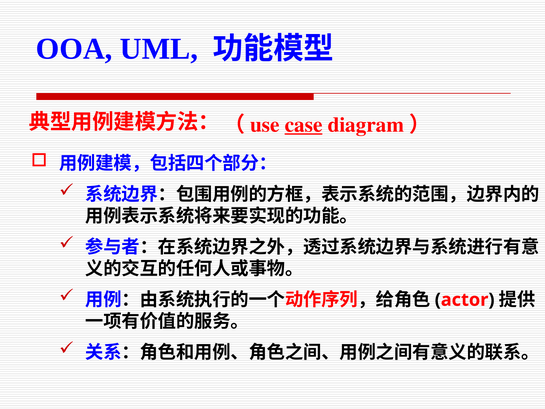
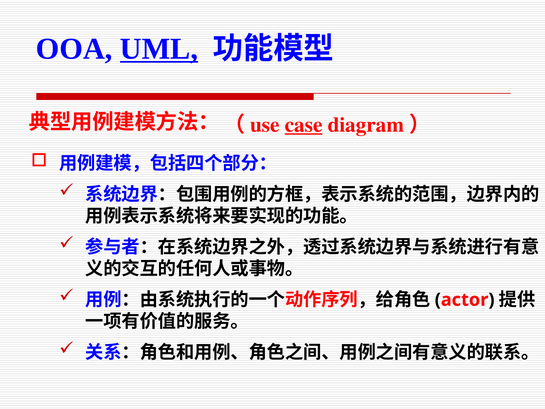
UML underline: none -> present (159, 49)
